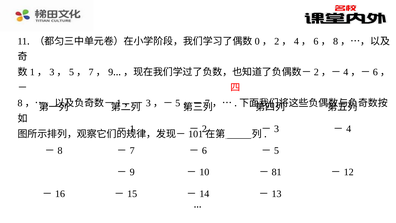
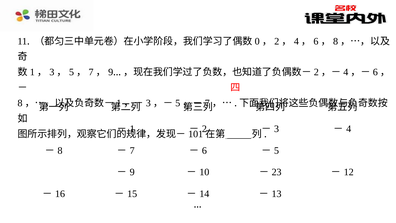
81: 81 -> 23 (277, 172)
